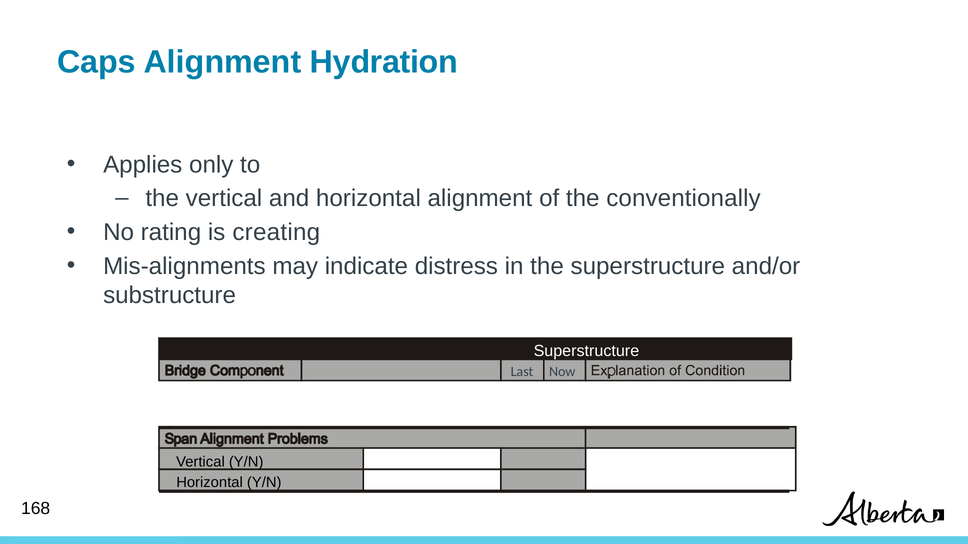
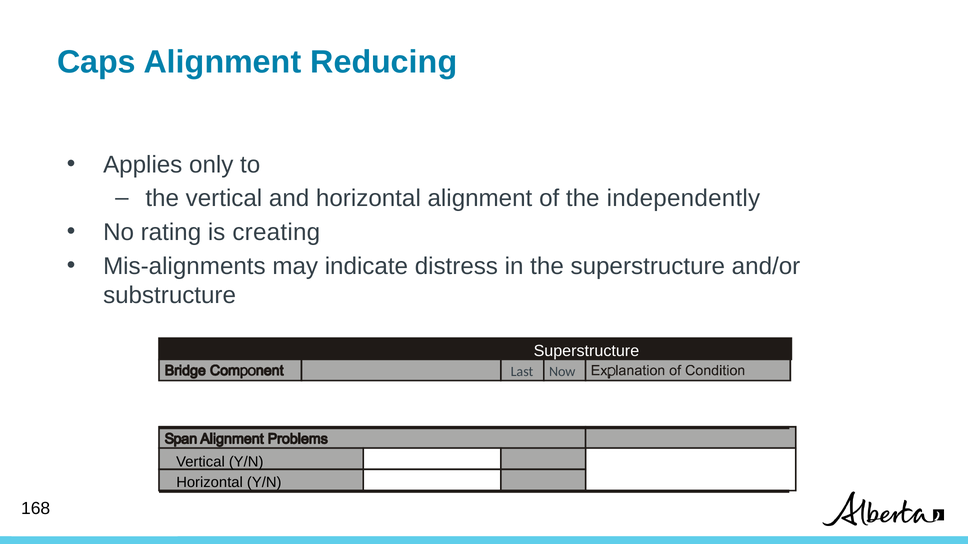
Hydration: Hydration -> Reducing (384, 62)
conventionally: conventionally -> independently (683, 199)
